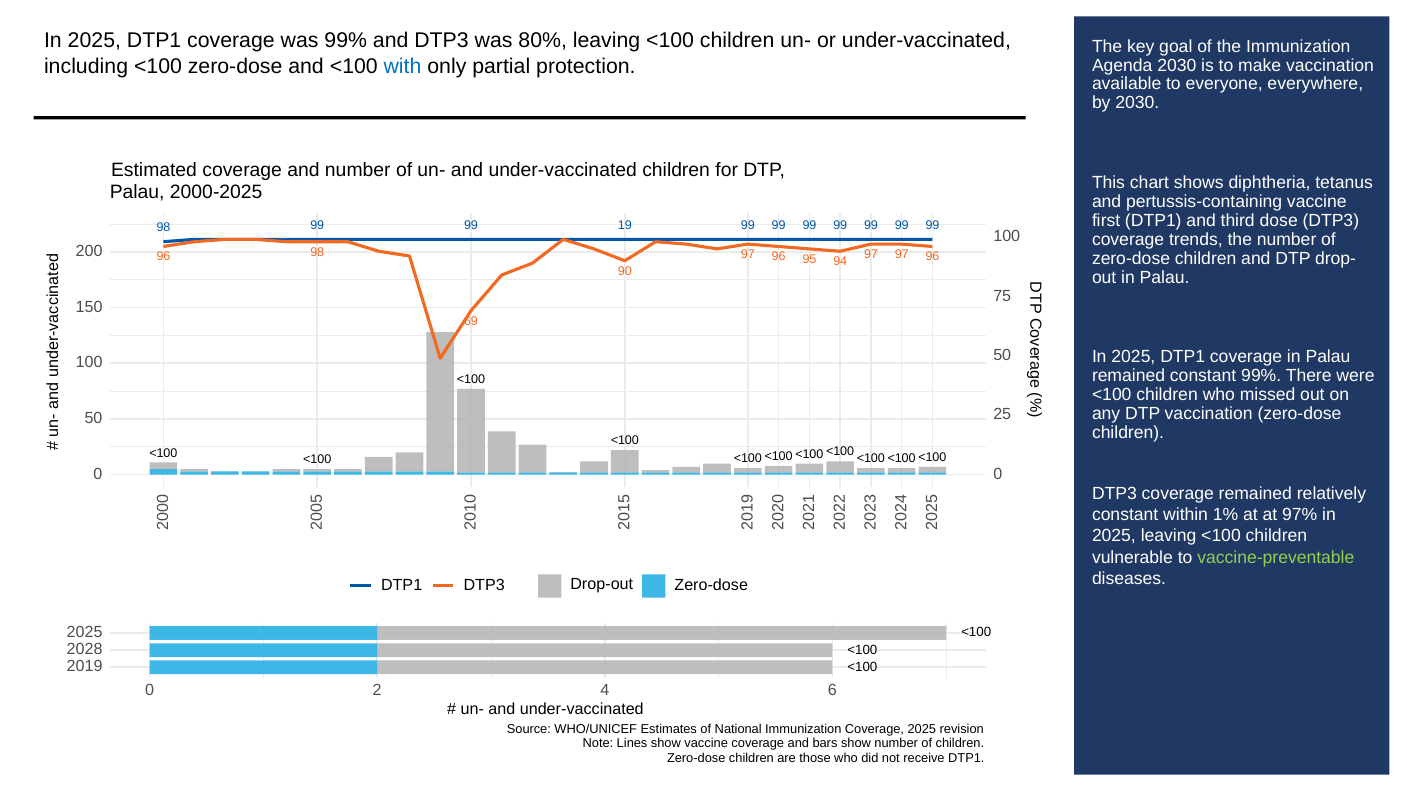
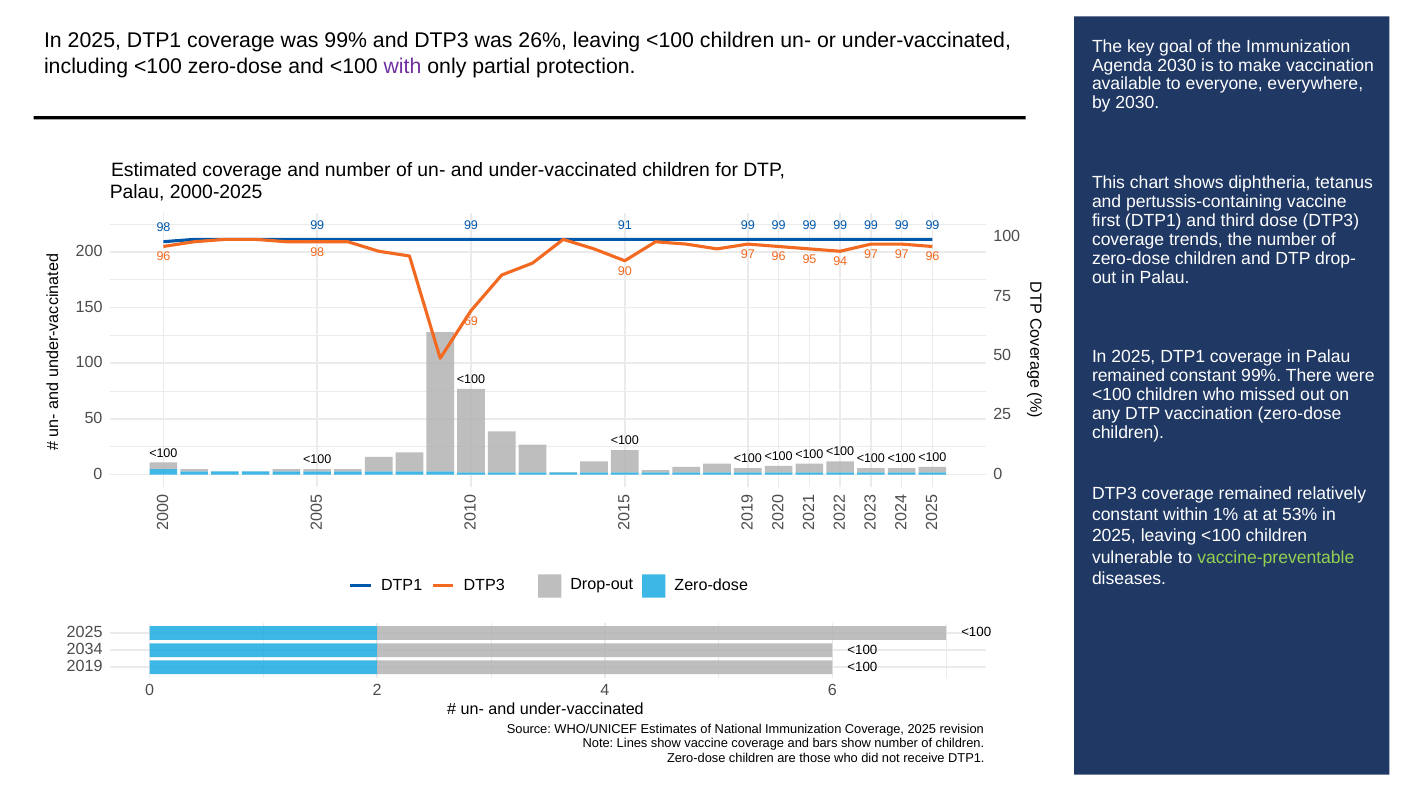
80%: 80% -> 26% (543, 41)
with colour: blue -> purple (402, 66)
19: 19 -> 91 (625, 226)
97%: 97% -> 53% (1300, 515)
2028: 2028 -> 2034 (85, 650)
